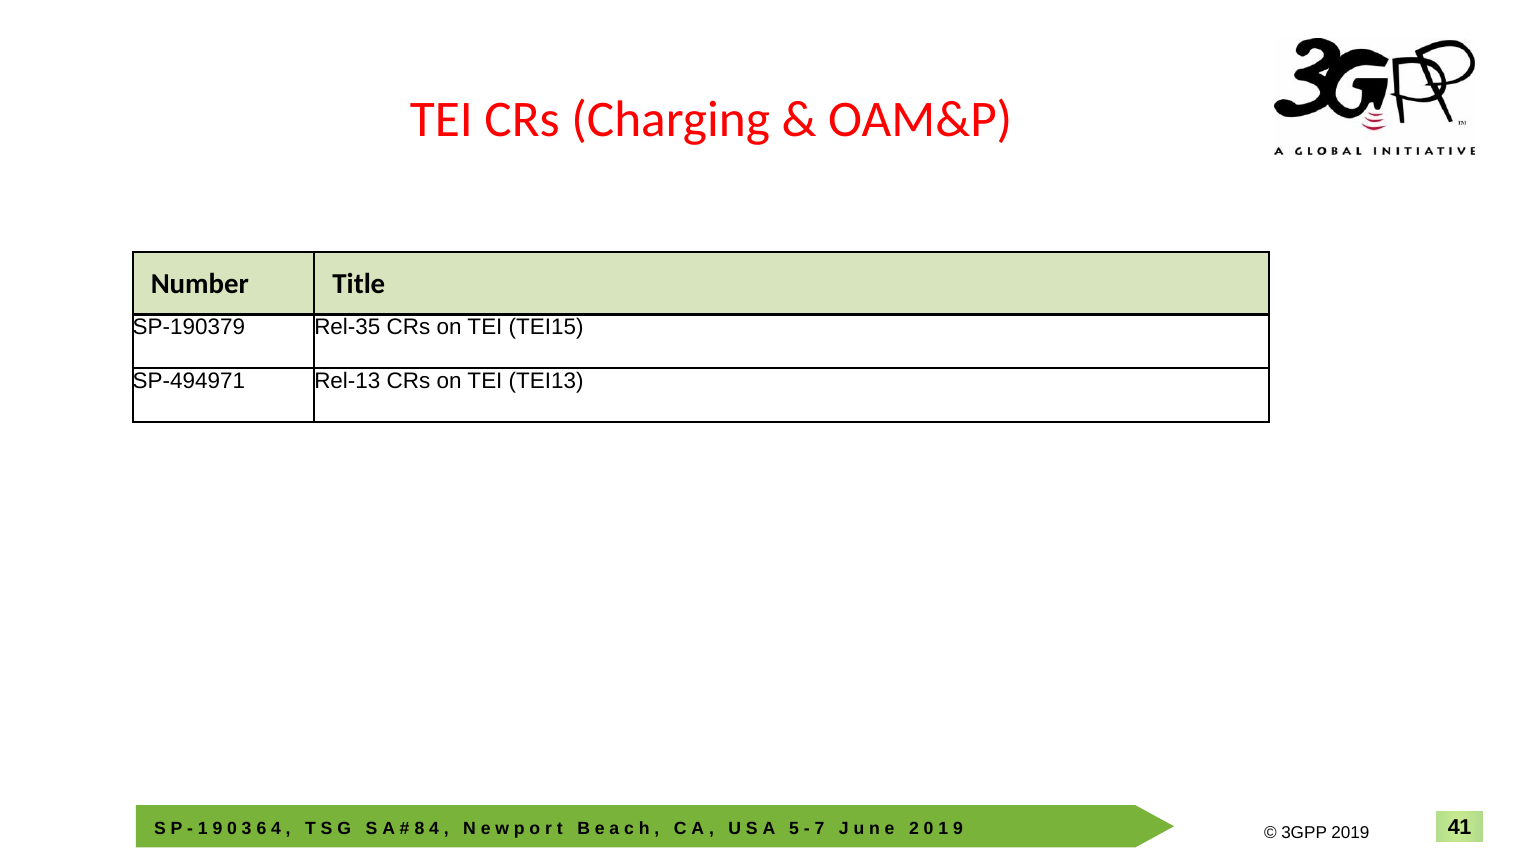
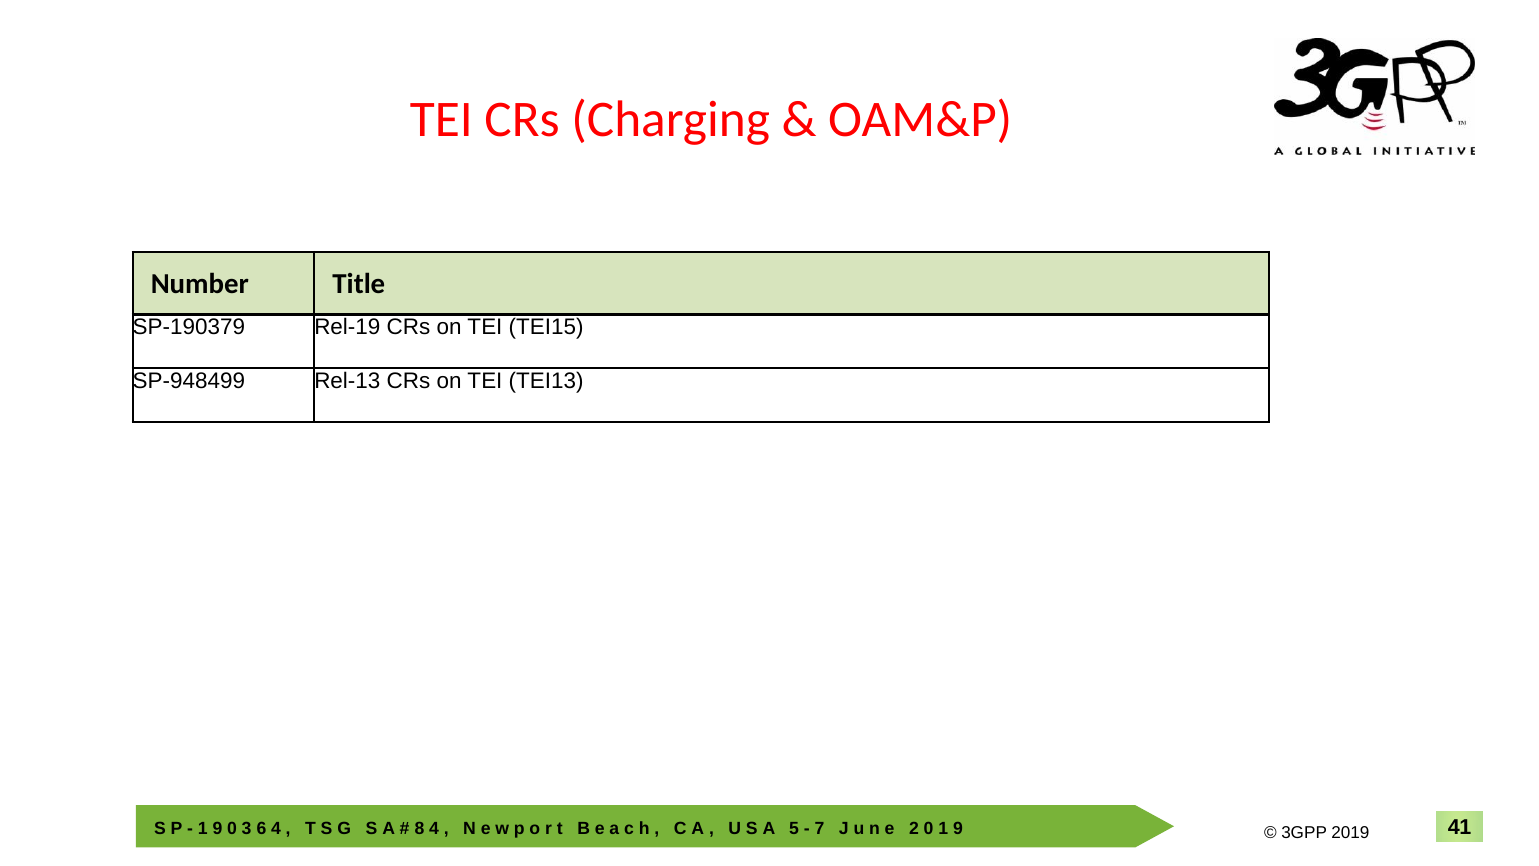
Rel-35: Rel-35 -> Rel-19 (347, 327)
SP-494971: SP-494971 -> SP-948499 (189, 381)
